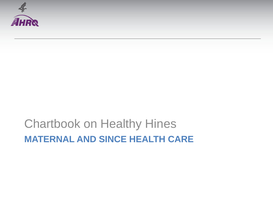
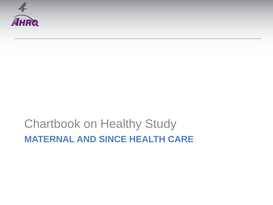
Hines: Hines -> Study (161, 124)
